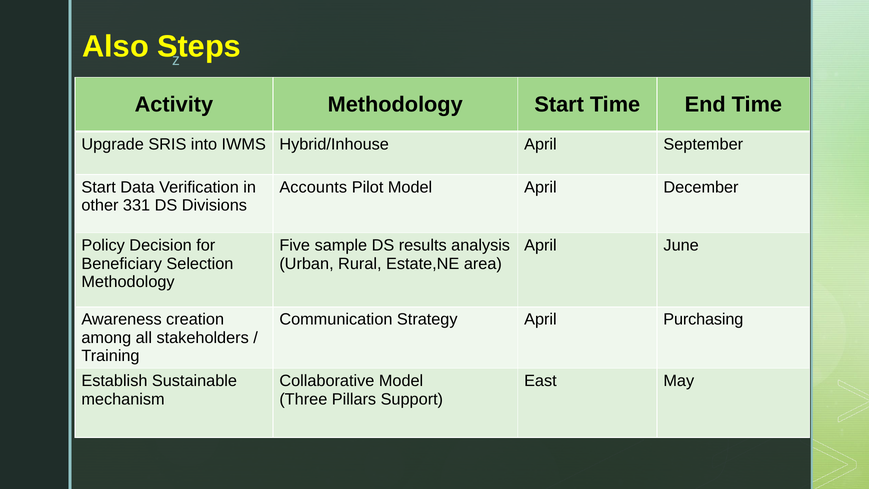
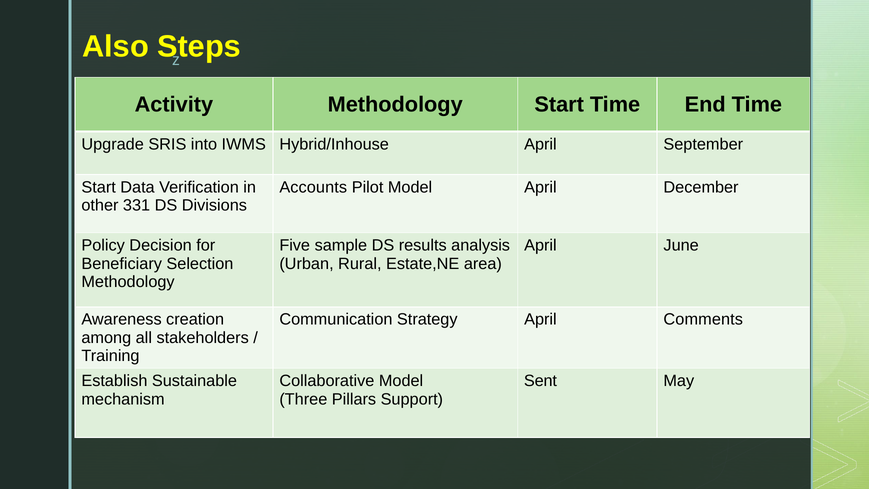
Purchasing: Purchasing -> Comments (703, 319)
East: East -> Sent (540, 381)
